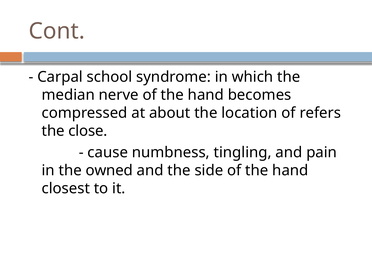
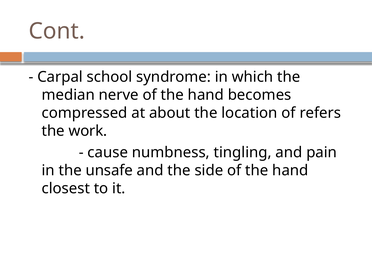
close: close -> work (88, 131)
owned: owned -> unsafe (109, 171)
